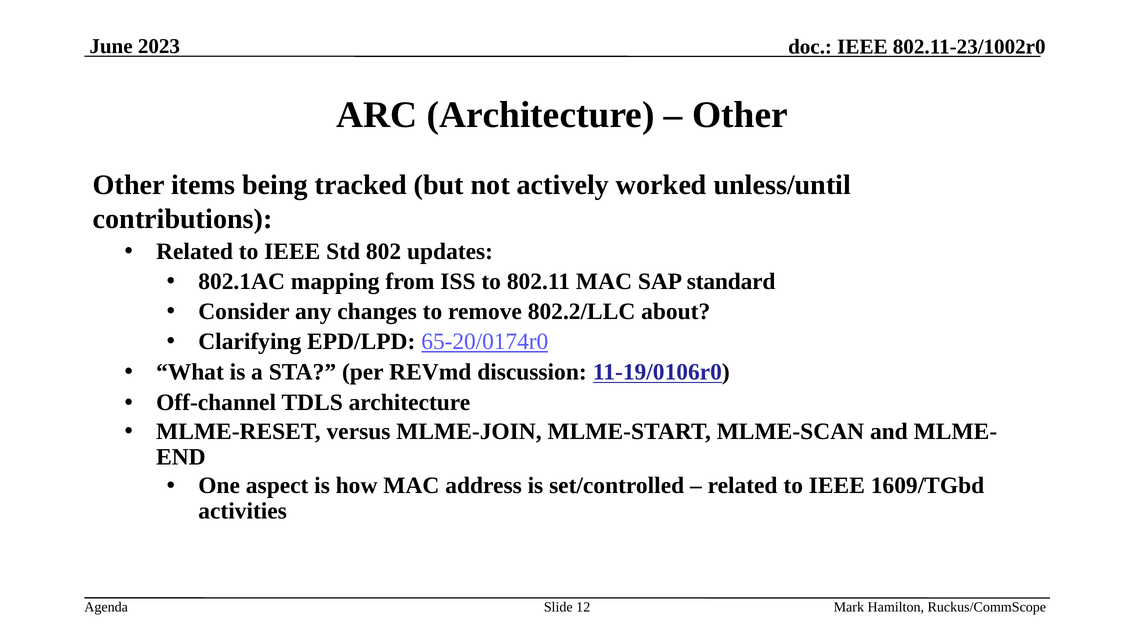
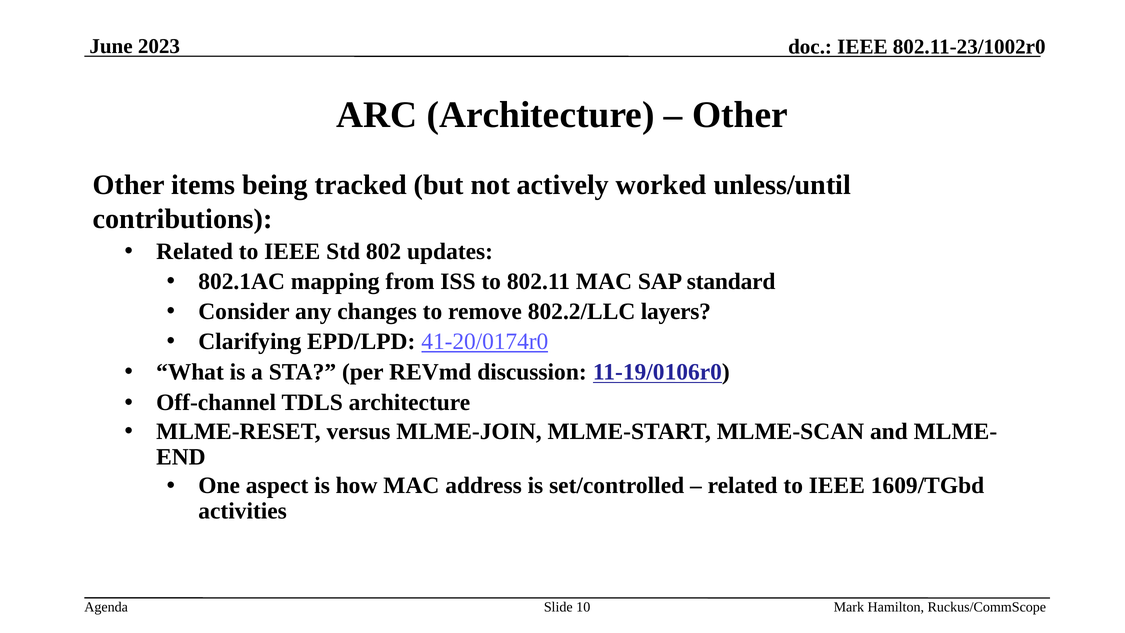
about: about -> layers (676, 311)
65-20/0174r0: 65-20/0174r0 -> 41-20/0174r0 (485, 341)
12: 12 -> 10 (583, 607)
